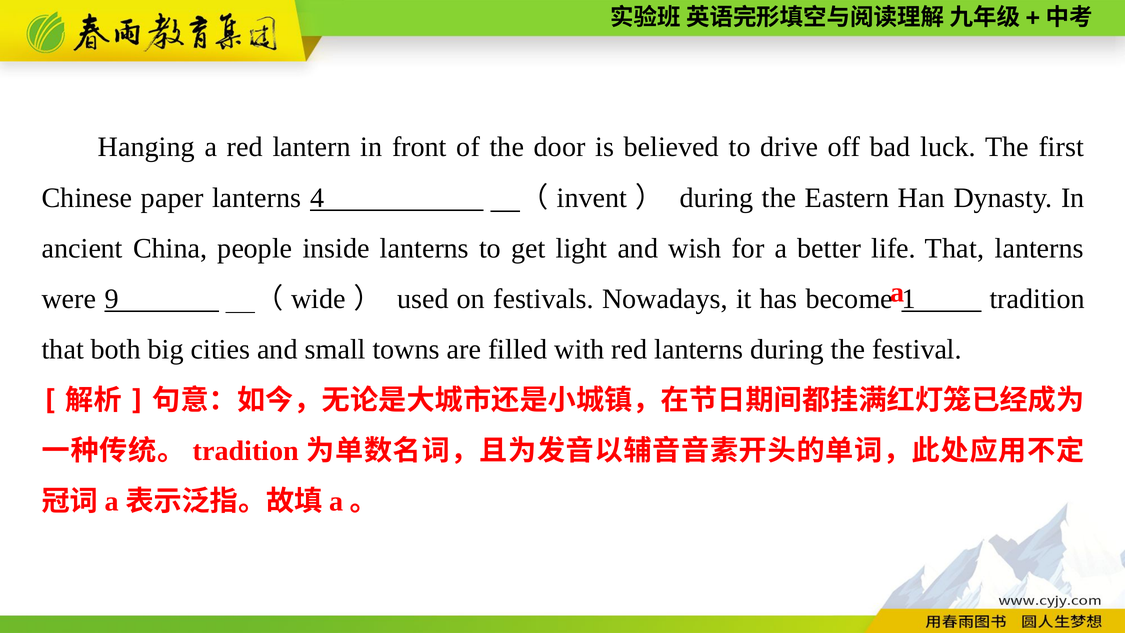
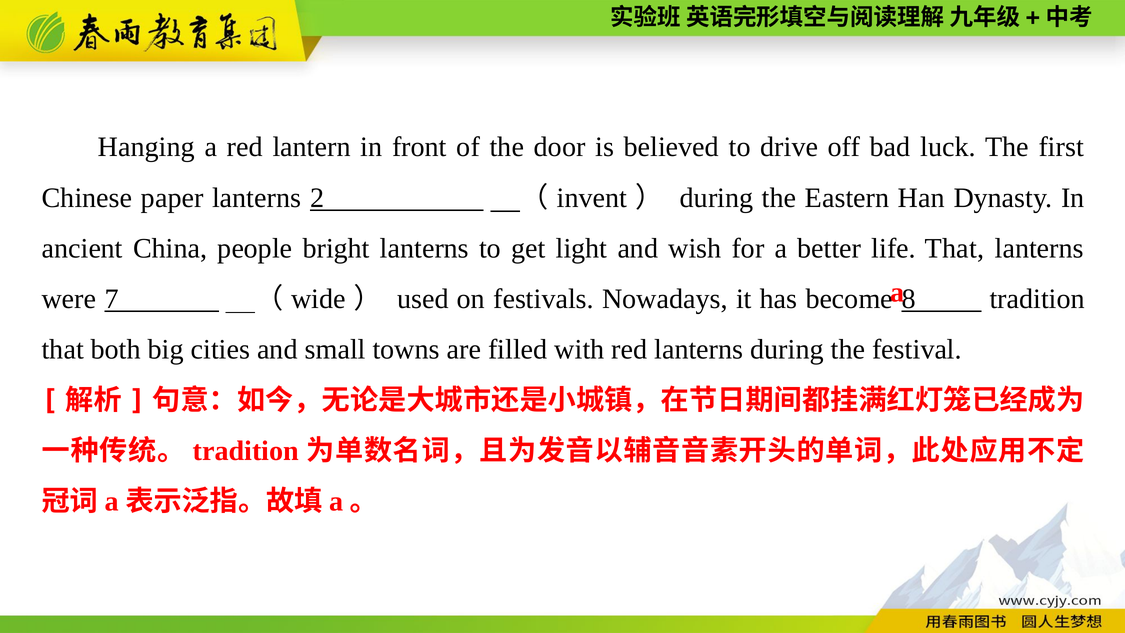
4: 4 -> 2 (317, 198)
inside: inside -> bright (336, 248)
9: 9 -> 7 (112, 299)
1: 1 -> 8 (909, 299)
